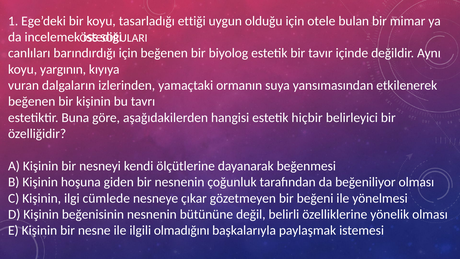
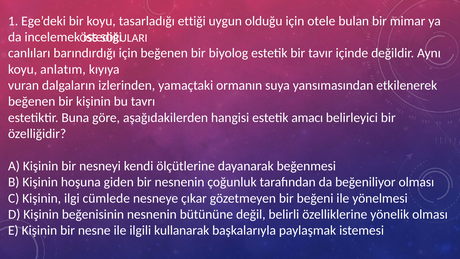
yargının: yargının -> anlatım (63, 69)
hiçbir: hiçbir -> amacı (307, 118)
olmadığını: olmadığını -> kullanarak (182, 230)
